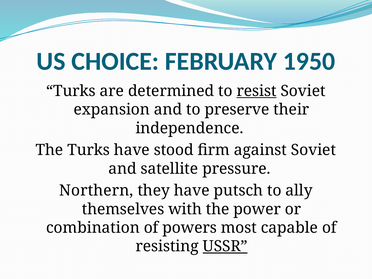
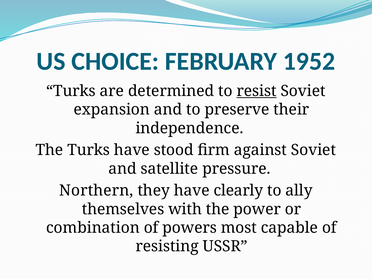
1950: 1950 -> 1952 (309, 61)
putsch: putsch -> clearly (238, 191)
USSR underline: present -> none (225, 246)
